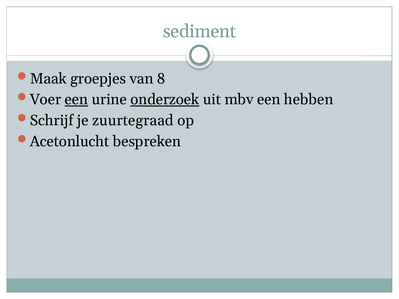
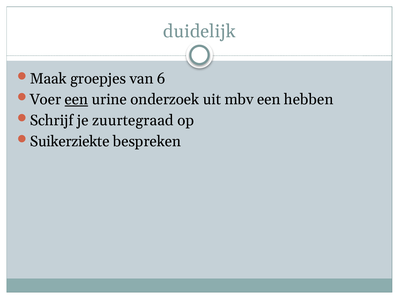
sediment: sediment -> duidelijk (199, 31)
8: 8 -> 6 (161, 79)
onderzoek underline: present -> none (165, 100)
Acetonlucht: Acetonlucht -> Suikerziekte (70, 142)
